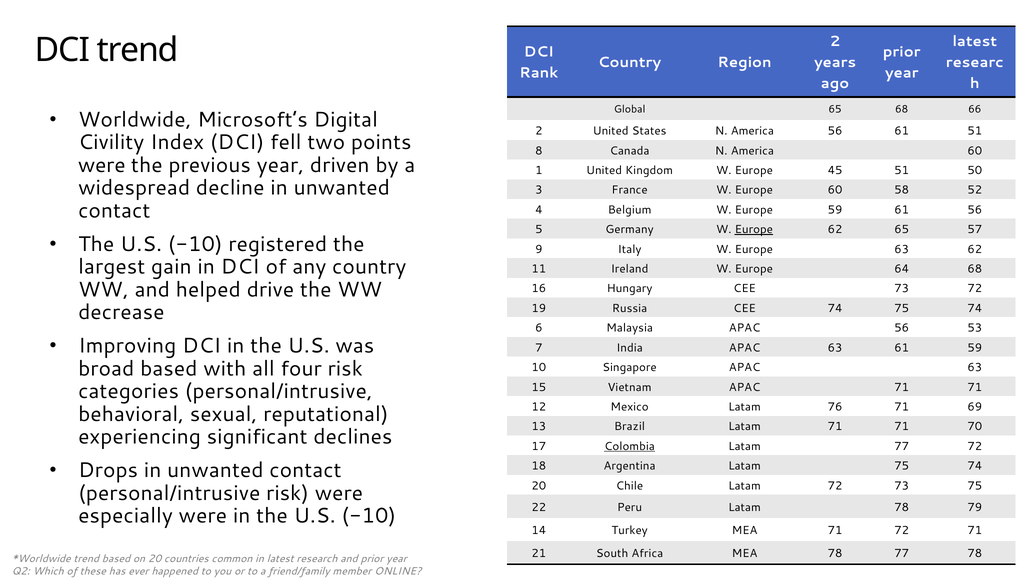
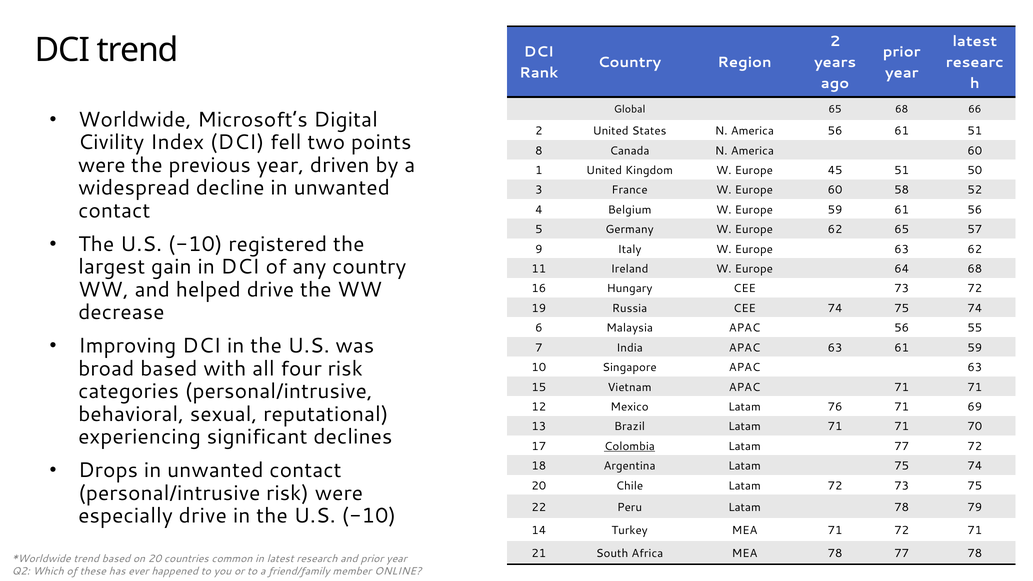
Europe underline: present -> none (754, 230)
53: 53 -> 55 (975, 328)
especially were: were -> drive (203, 516)
